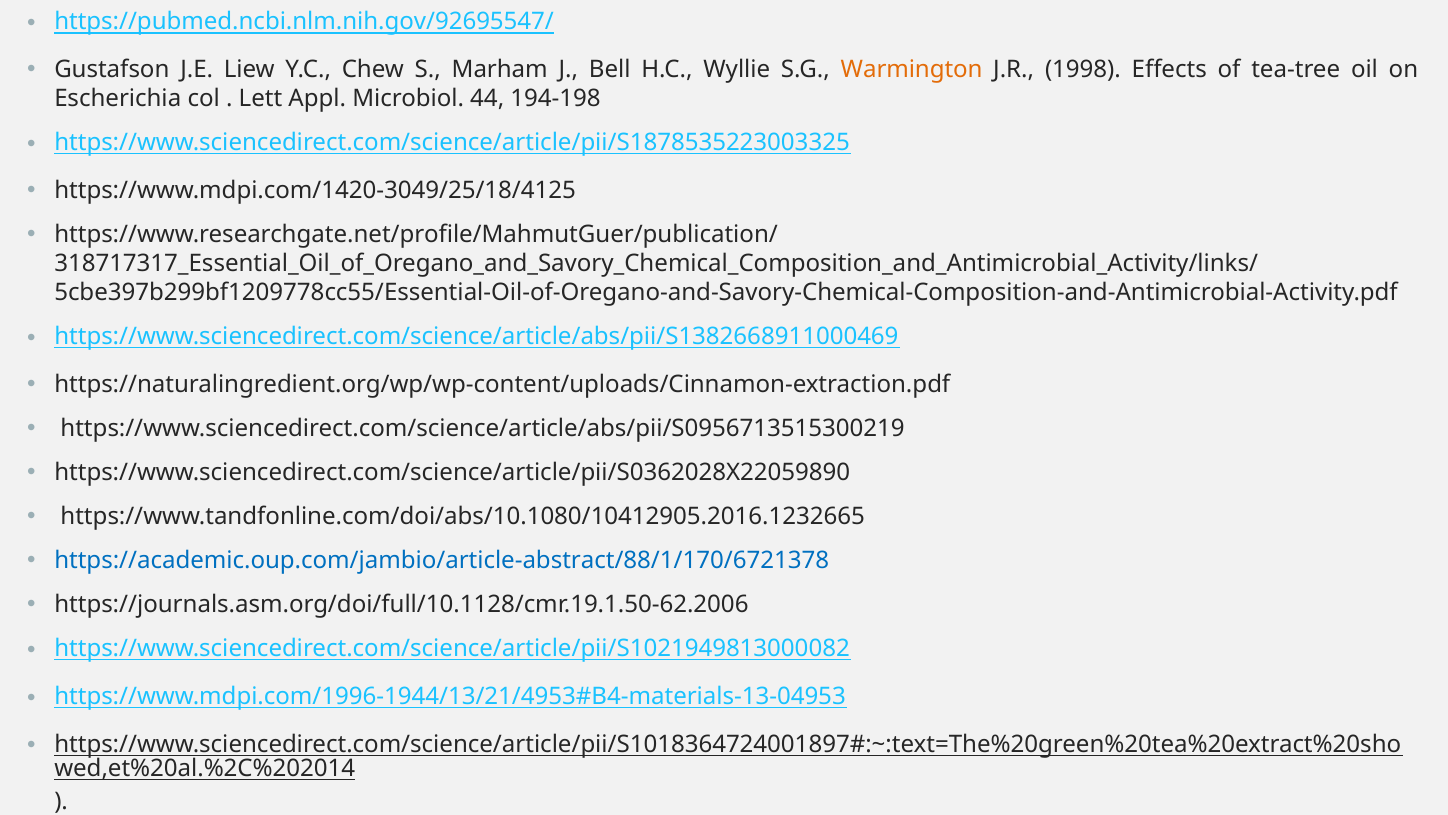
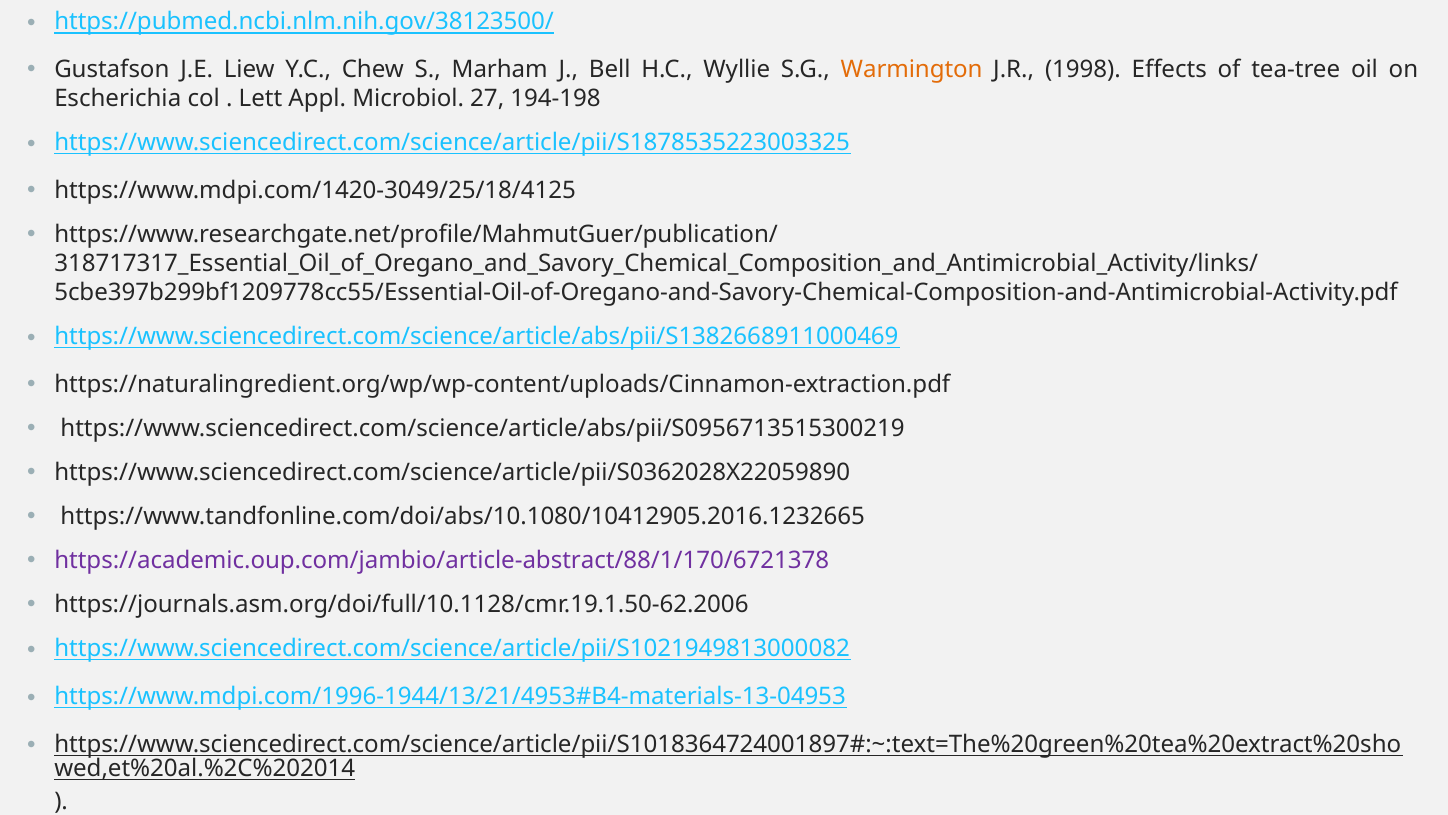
https://pubmed.ncbi.nlm.nih.gov/92695547/: https://pubmed.ncbi.nlm.nih.gov/92695547/ -> https://pubmed.ncbi.nlm.nih.gov/38123500/ (304, 22)
44: 44 -> 27 (487, 99)
https://academic.oup.com/jambio/article-abstract/88/1/170/6721378 colour: blue -> purple (442, 560)
